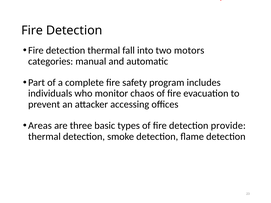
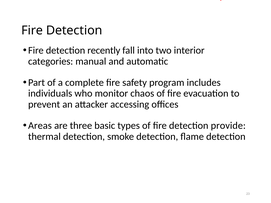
detection thermal: thermal -> recently (104, 50)
motors: motors -> interior (189, 50)
